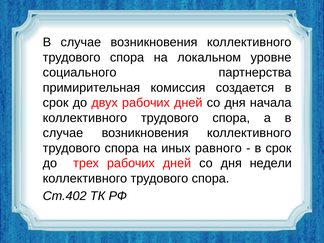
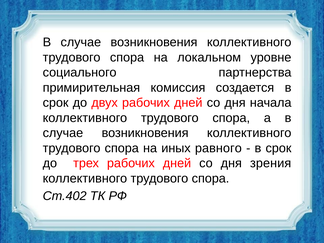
недели: недели -> зрения (271, 163)
